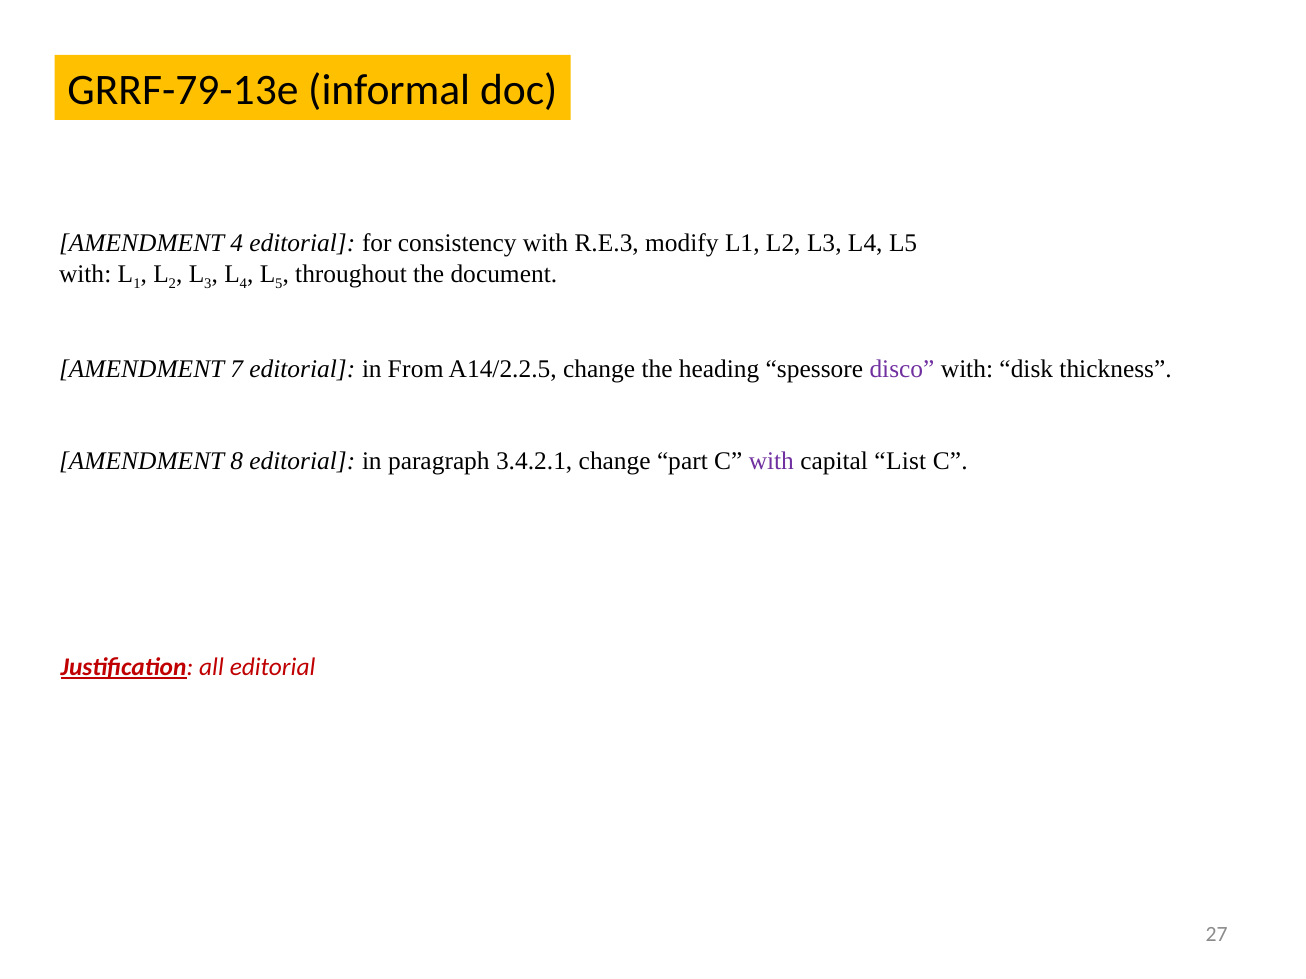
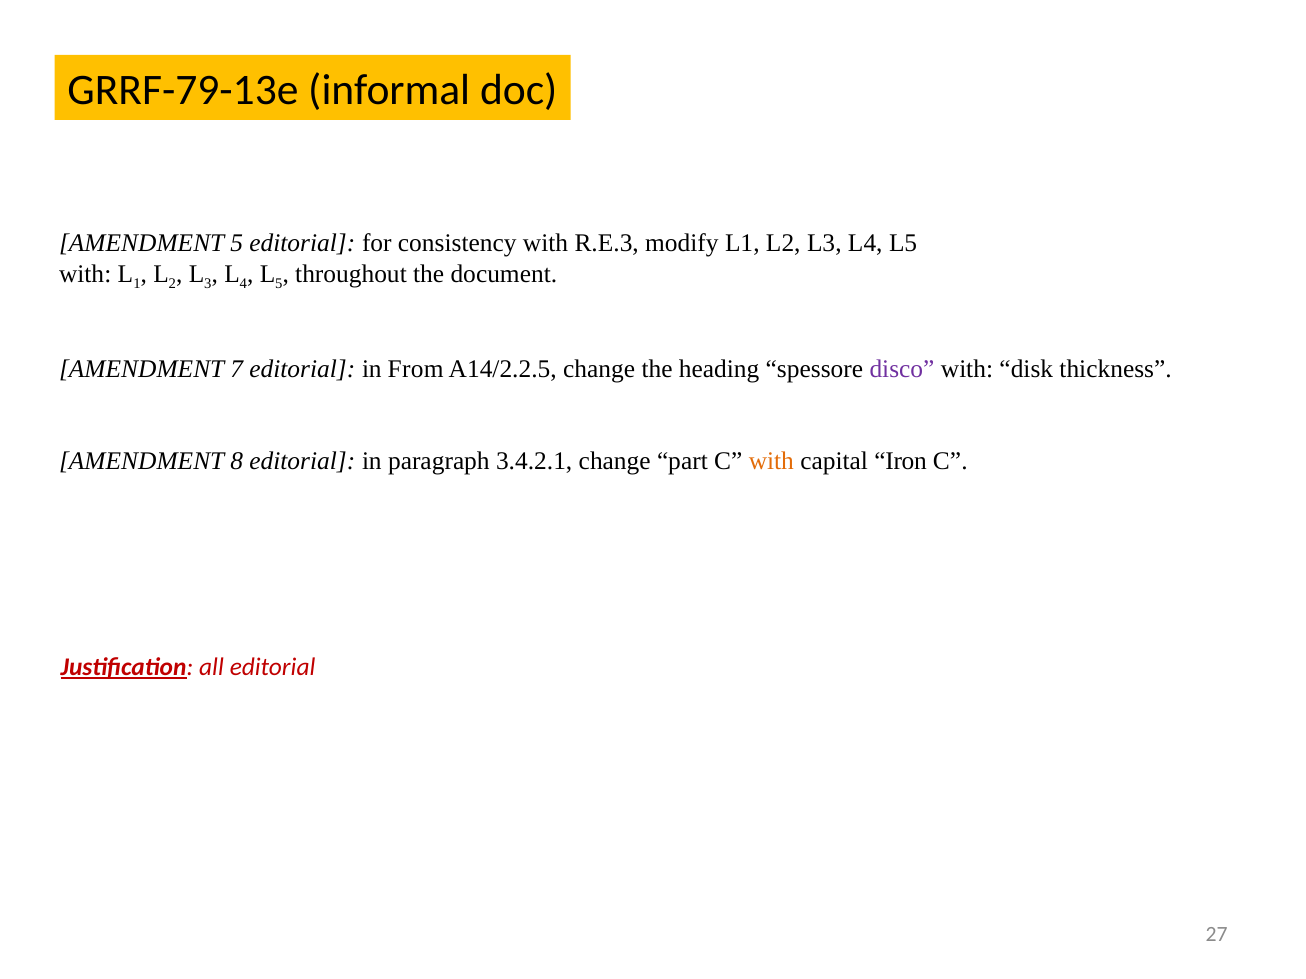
AMENDMENT 4: 4 -> 5 (237, 244)
with colour: purple -> orange (771, 461)
List: List -> Iron (901, 461)
